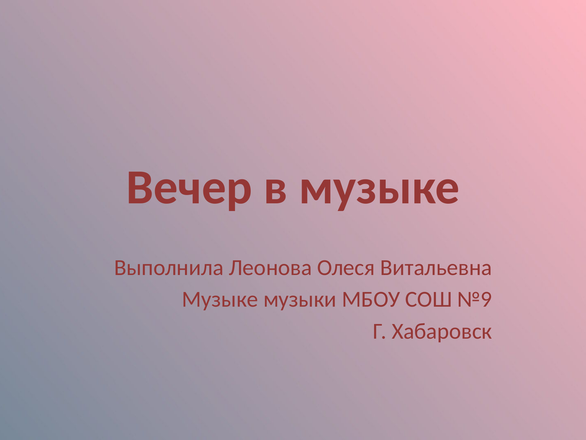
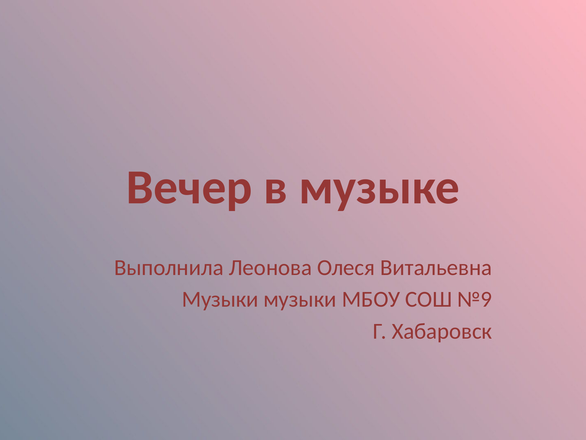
Музыке: Музыке -> Музыки (220, 299)
